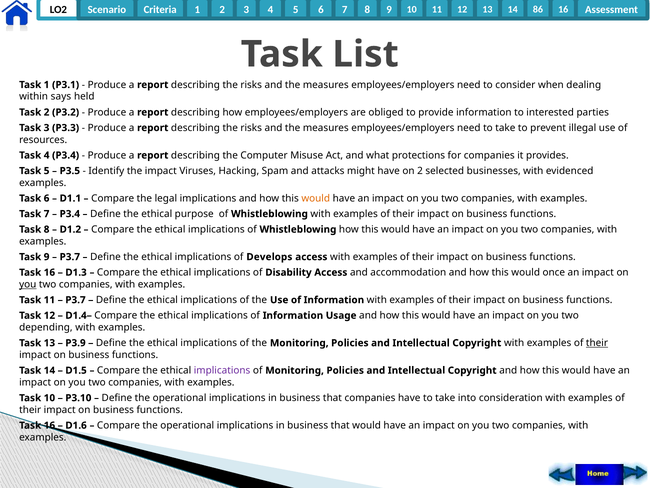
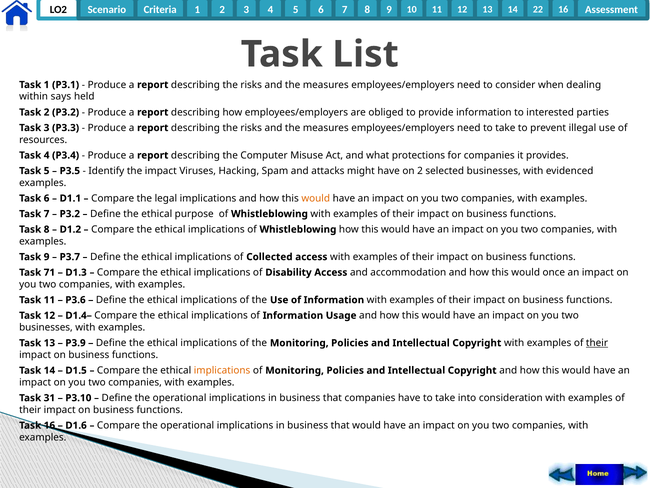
86: 86 -> 22 (538, 9)
P3.4: P3.4 -> P3.2 (70, 214)
Develops: Develops -> Collected (269, 257)
16: 16 -> 71 (49, 272)
you underline: present -> none (28, 284)
P3.7: P3.7 -> P3.6 (76, 300)
depending: depending -> businesses (46, 327)
implications colour: purple -> orange (222, 370)
Task 10: 10 -> 31 (49, 398)
